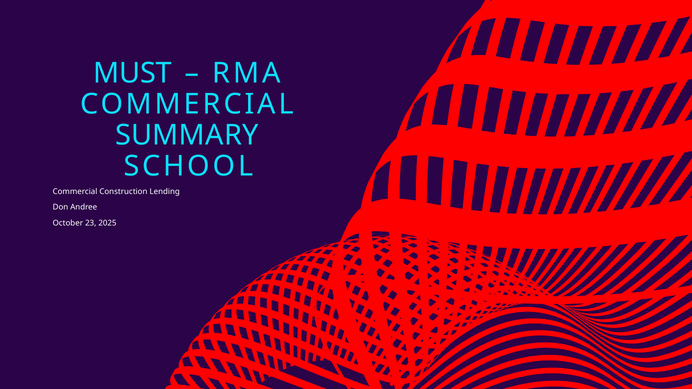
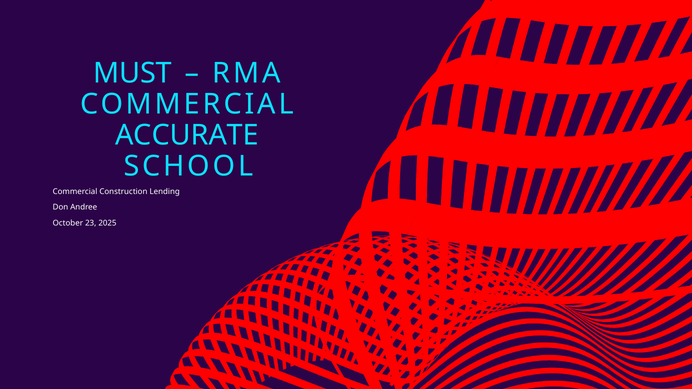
SUMMARY: SUMMARY -> ACCURATE (187, 135)
